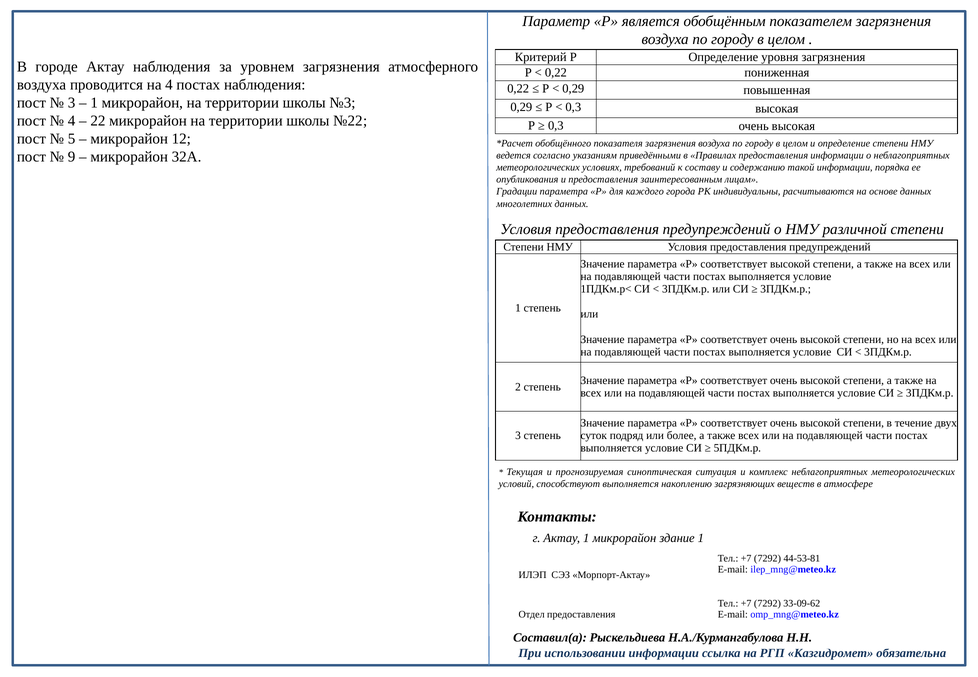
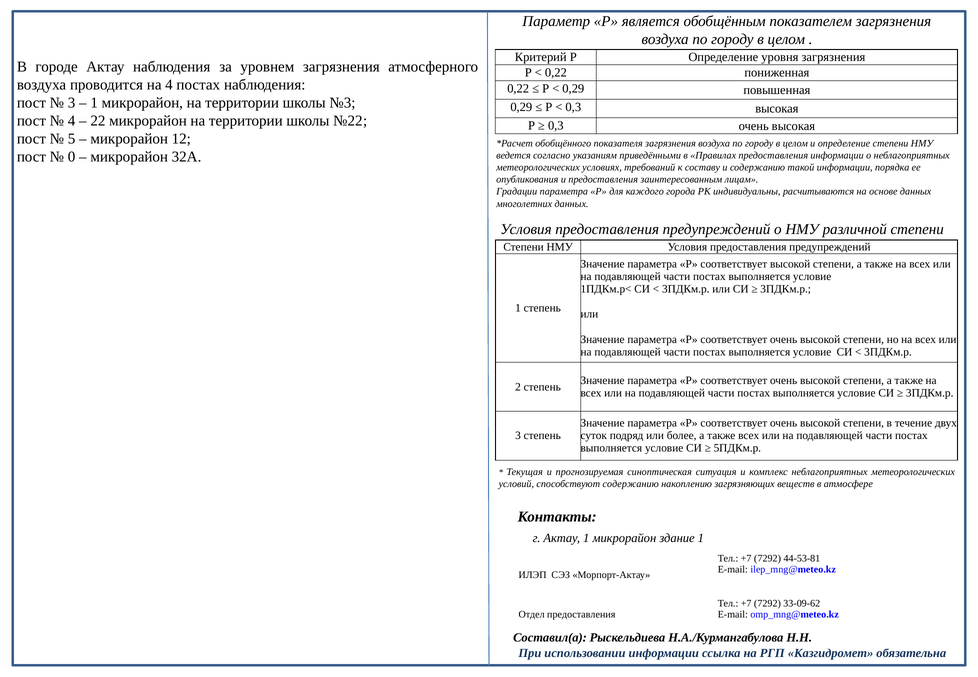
9: 9 -> 0 (72, 157)
способствуют выполняется: выполняется -> содержанию (631, 484)
